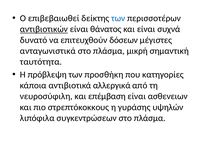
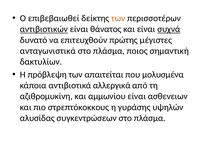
των colour: blue -> orange (118, 18)
συχνά underline: none -> present (169, 29)
δόσεων: δόσεων -> πρώτης (124, 40)
μικρή: μικρή -> ποιος (137, 51)
ταυτότητα: ταυτότητα -> δακτυλίων (41, 62)
προσθήκη: προσθήκη -> απαιτείται (104, 75)
κατηγορίες: κατηγορίες -> μολυσμένα (163, 75)
νευροσύφιλη: νευροσύφιλη -> αζιθρομυκίνη (46, 97)
επέμβαση: επέμβαση -> αμμωνίου (107, 97)
λιπόφιλα: λιπόφιλα -> αλυσίδας (37, 119)
